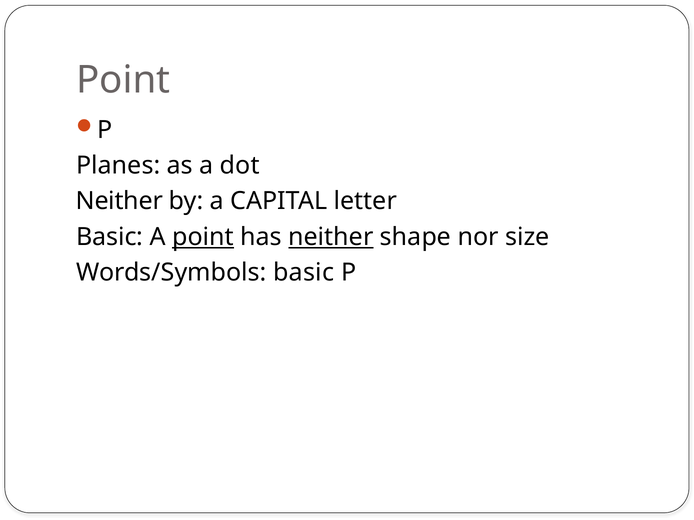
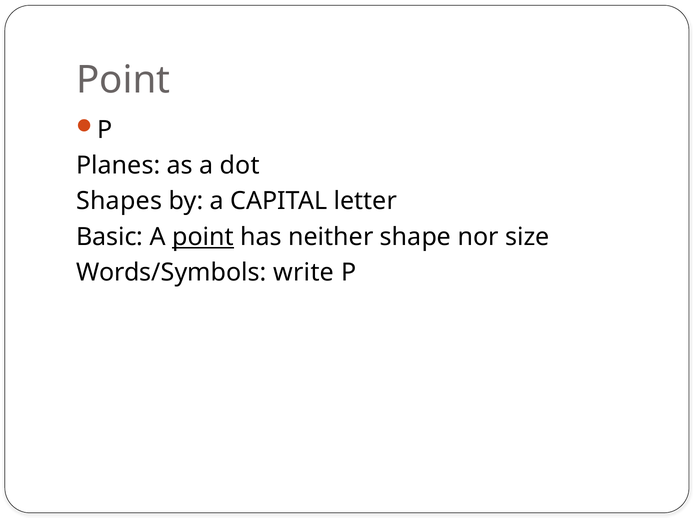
Neither: Neither -> Shapes (119, 201)
neither underline: present -> none (331, 237)
Words/Symbols basic: basic -> write (304, 273)
